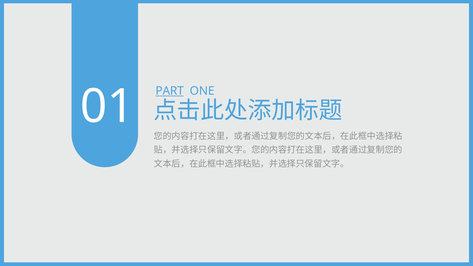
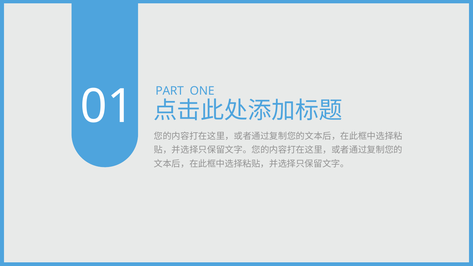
PART underline: present -> none (170, 91)
